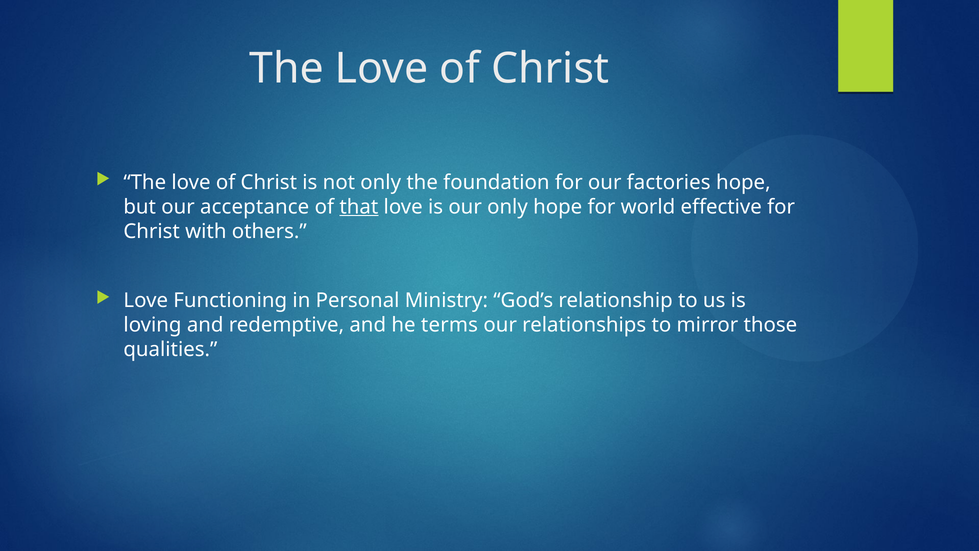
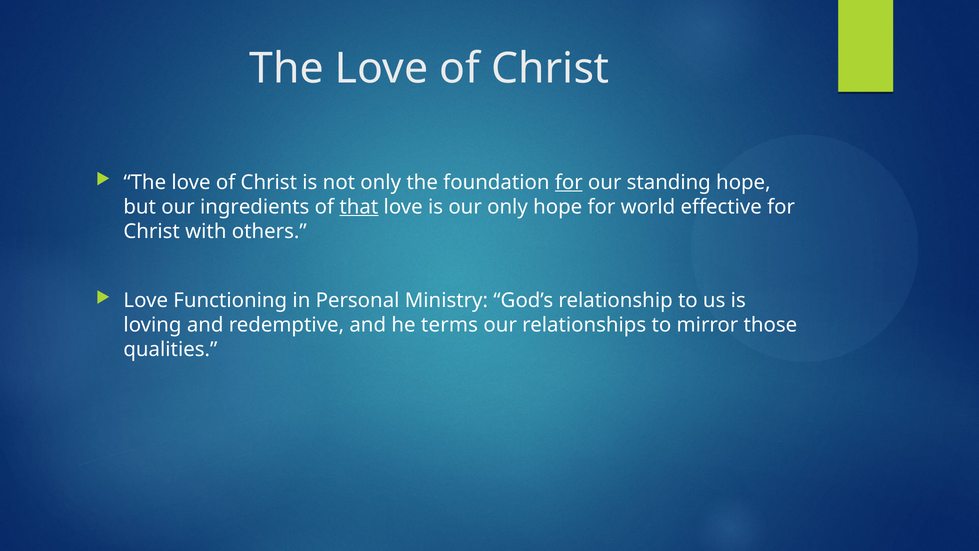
for underline: none -> present (569, 182)
factories: factories -> standing (669, 182)
acceptance: acceptance -> ingredients (255, 207)
